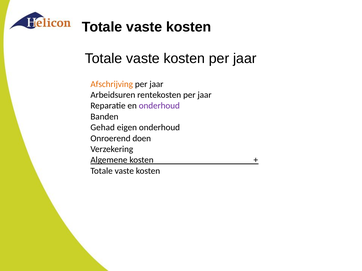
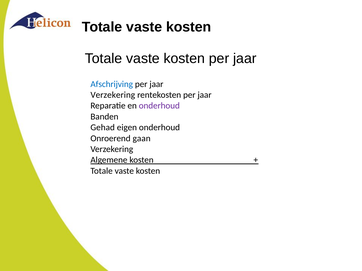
Afschrijving colour: orange -> blue (112, 84)
Arbeidsuren: Arbeidsuren -> Verzekering (113, 95)
doen: doen -> gaan (142, 139)
